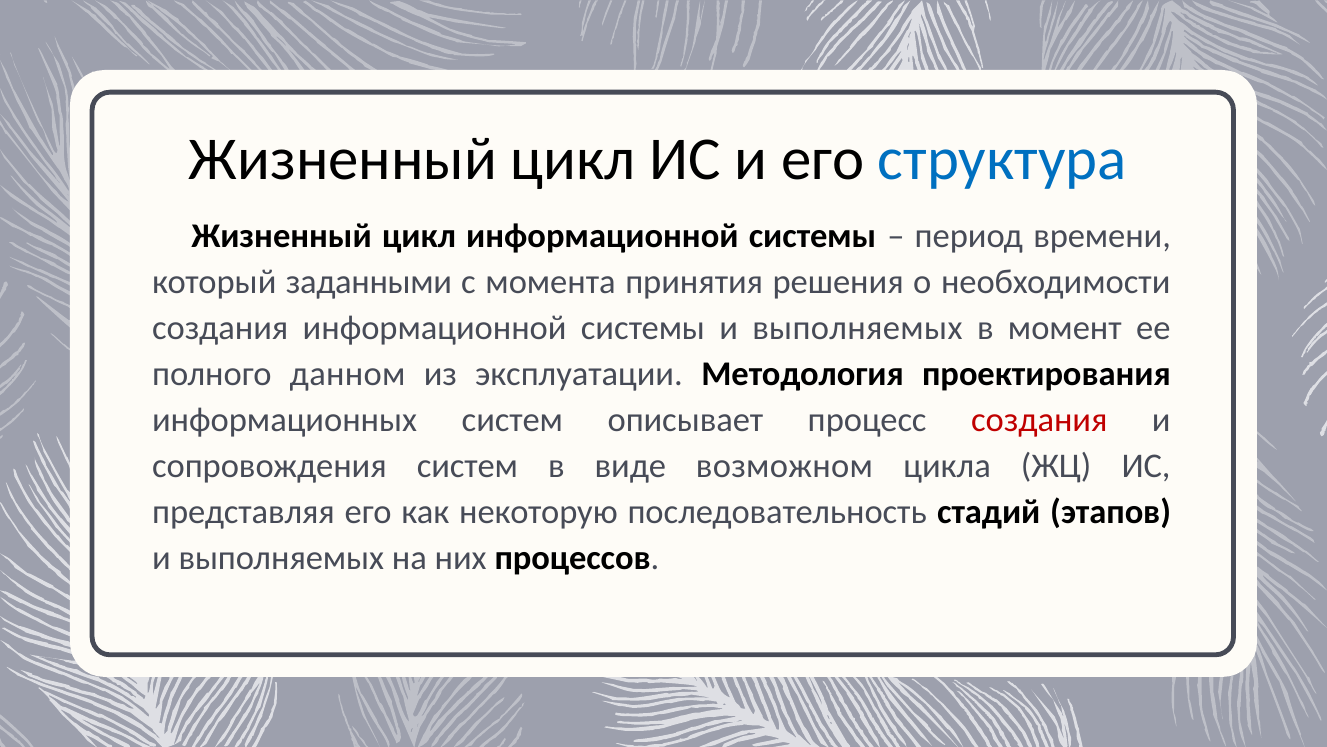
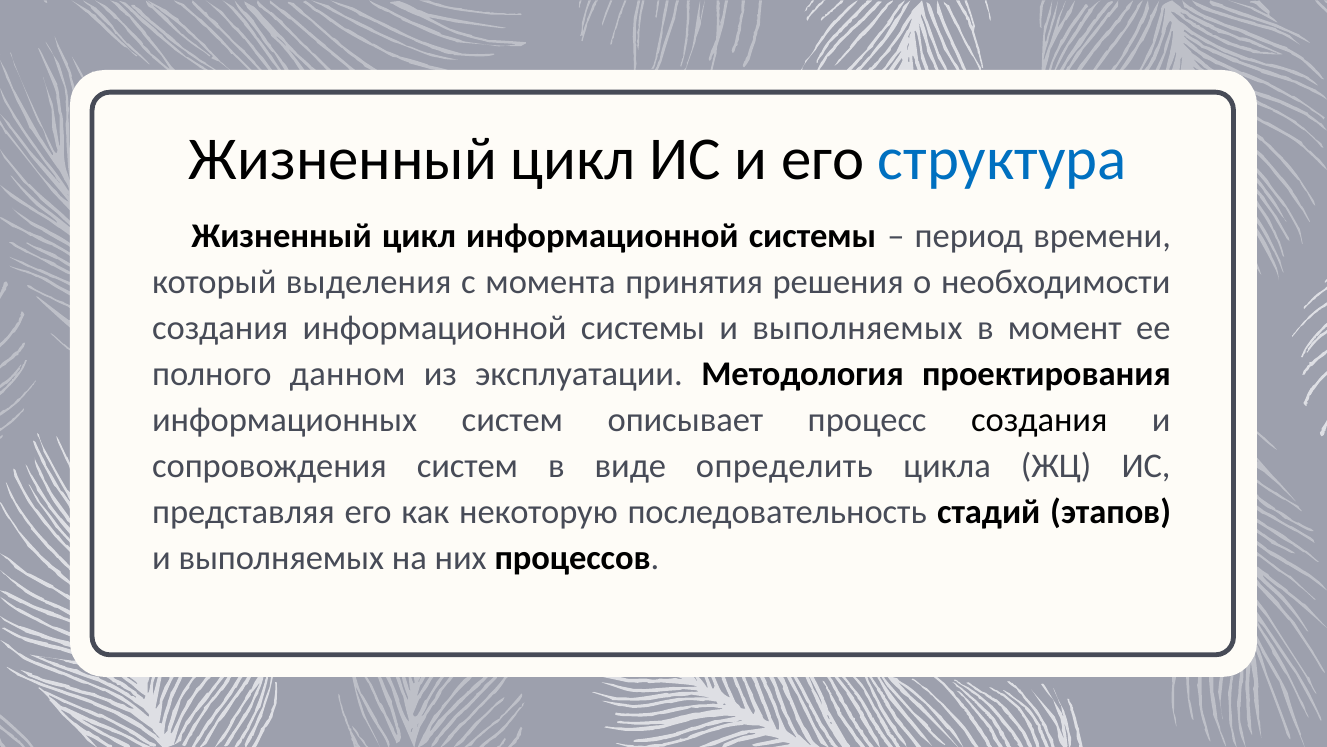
заданными: заданными -> выделения (369, 282)
создания colour: red -> black (1039, 420)
возможном: возможном -> определить (784, 466)
